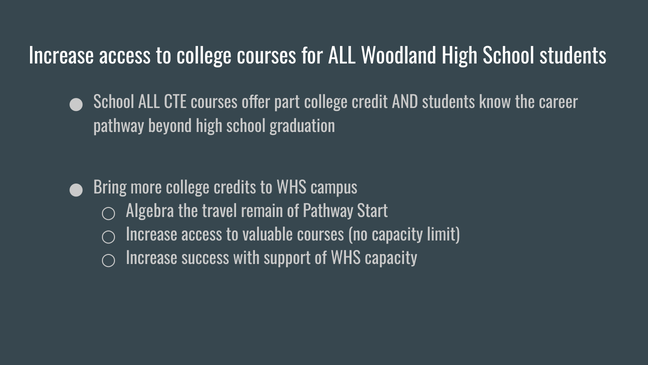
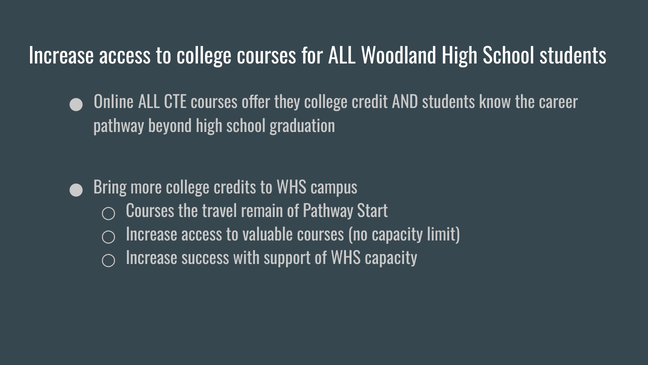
School: School -> Online (114, 103)
part: part -> they (287, 103)
Algebra: Algebra -> Courses (150, 211)
